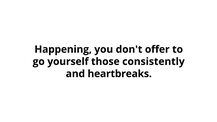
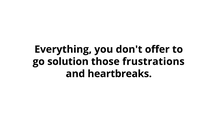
Happening: Happening -> Everything (63, 49)
yourself: yourself -> solution (68, 62)
consistently: consistently -> frustrations (153, 62)
